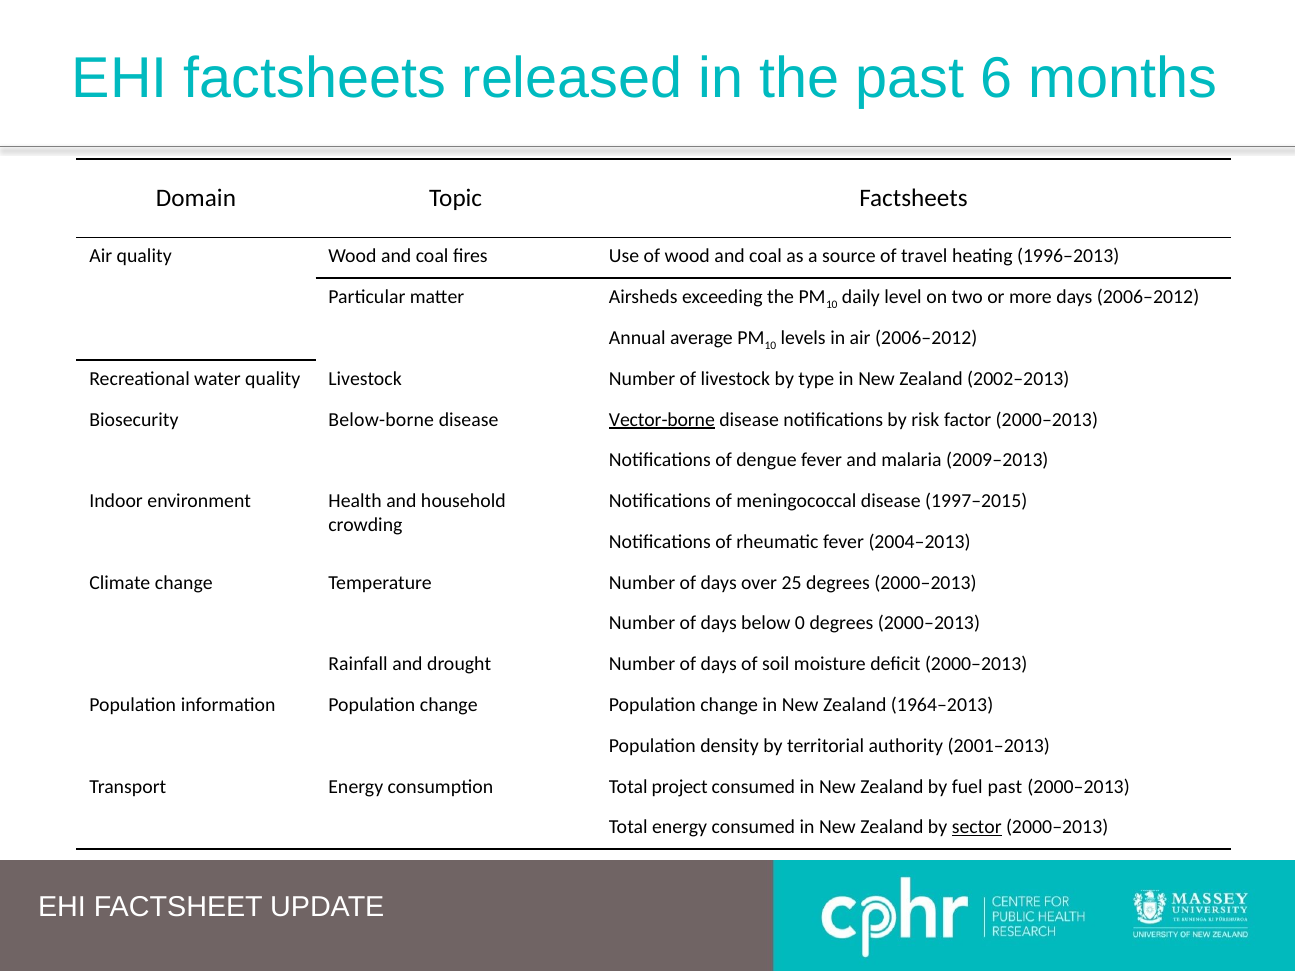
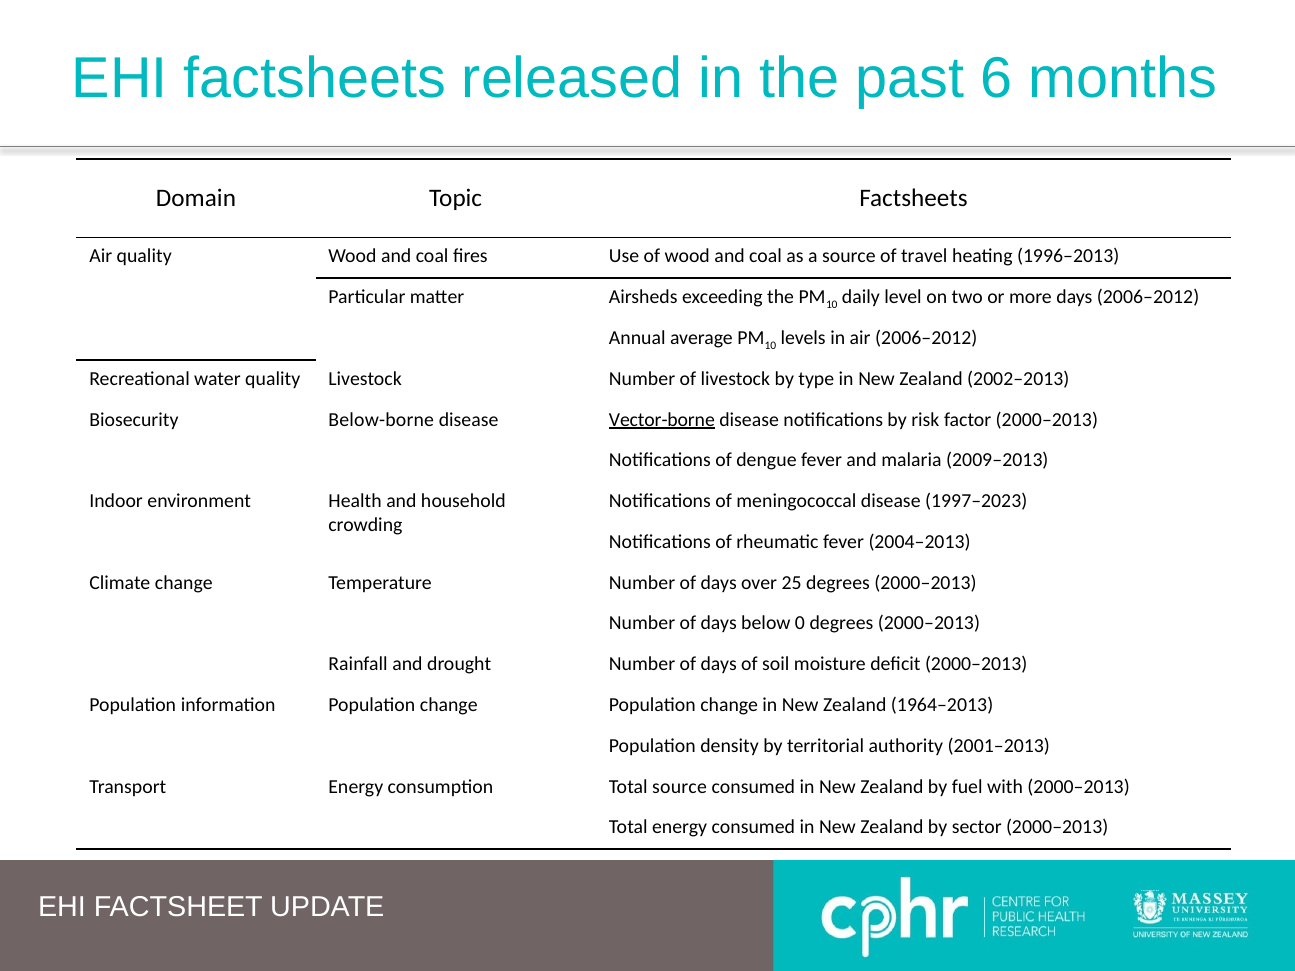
1997–2015: 1997–2015 -> 1997–2023 (976, 501)
Total project: project -> source (680, 787)
fuel past: past -> with (1005, 787)
sector underline: present -> none (977, 827)
